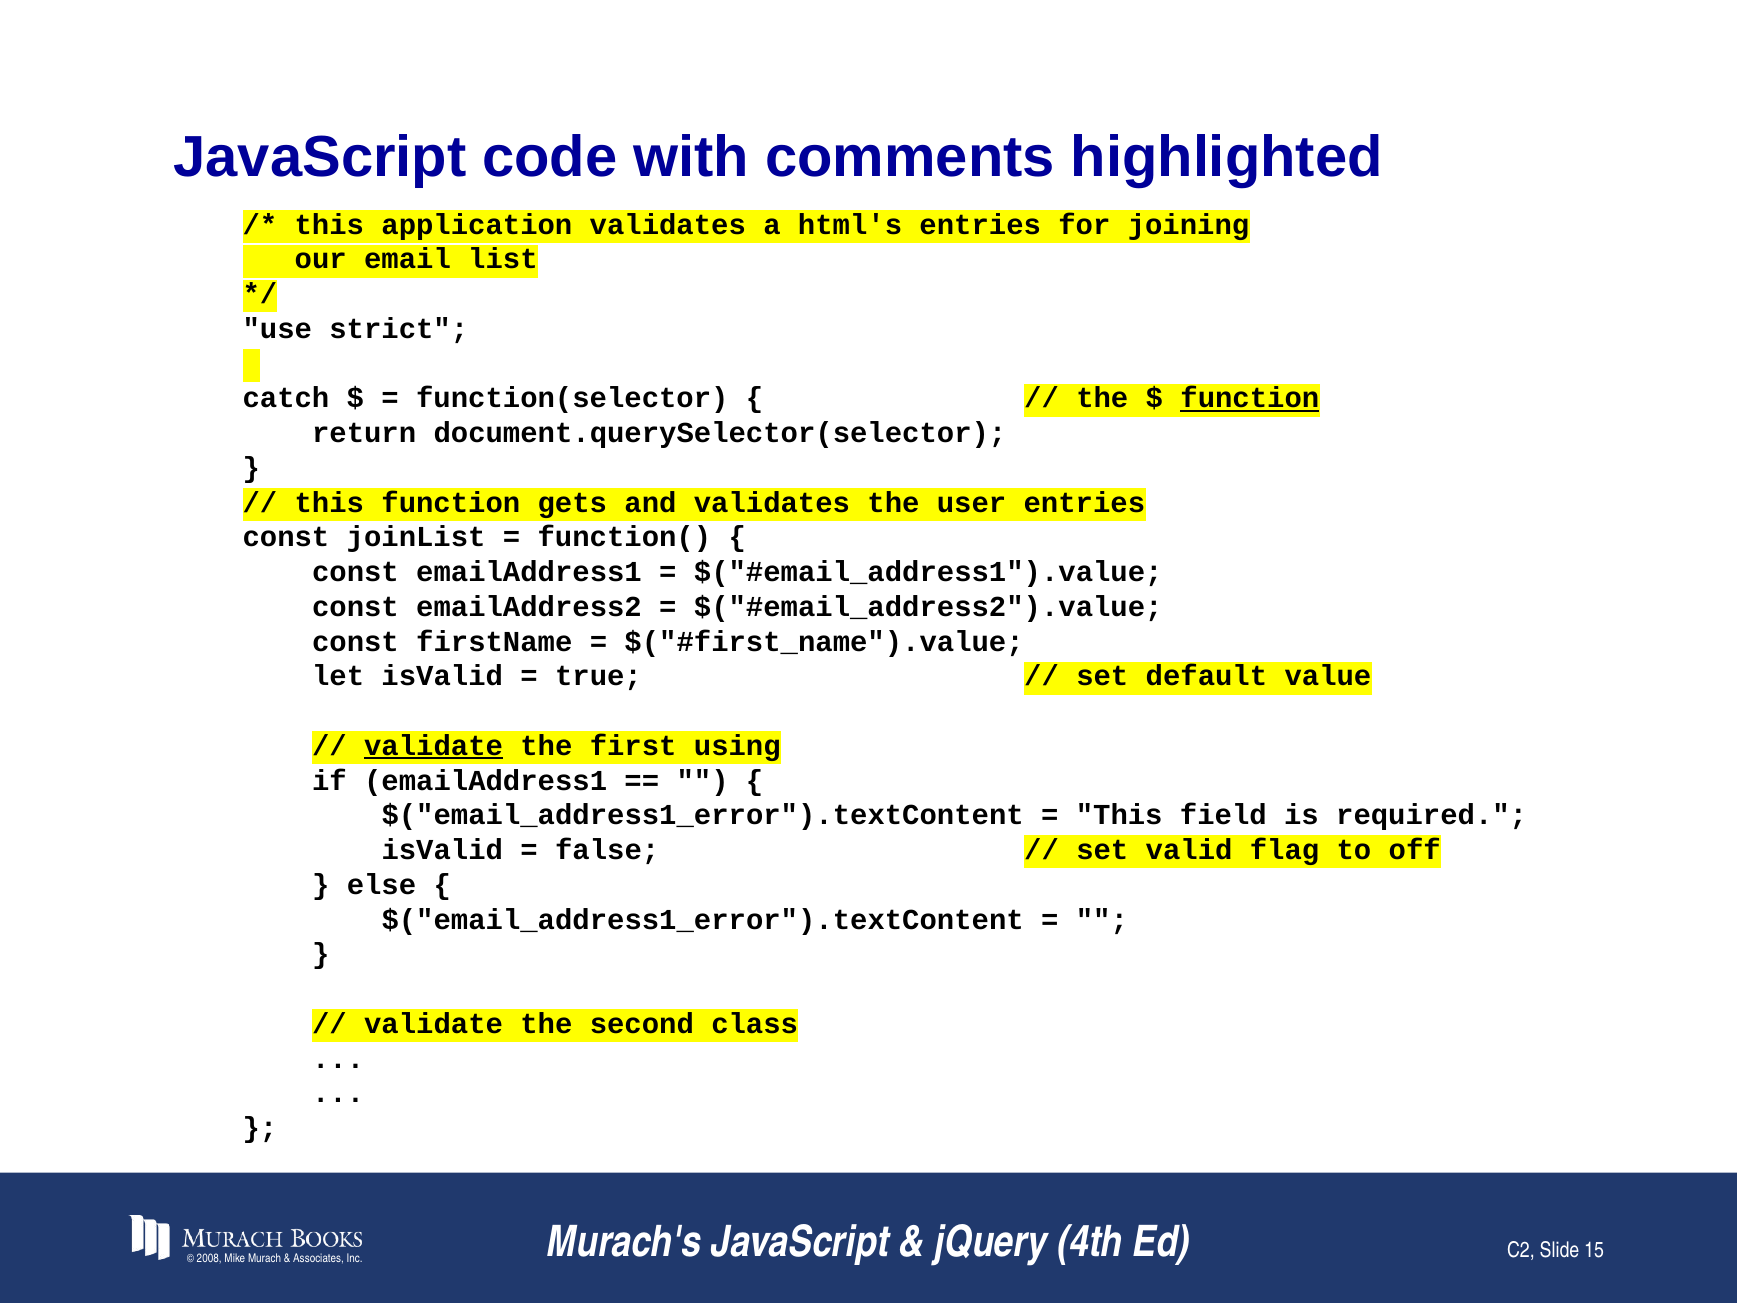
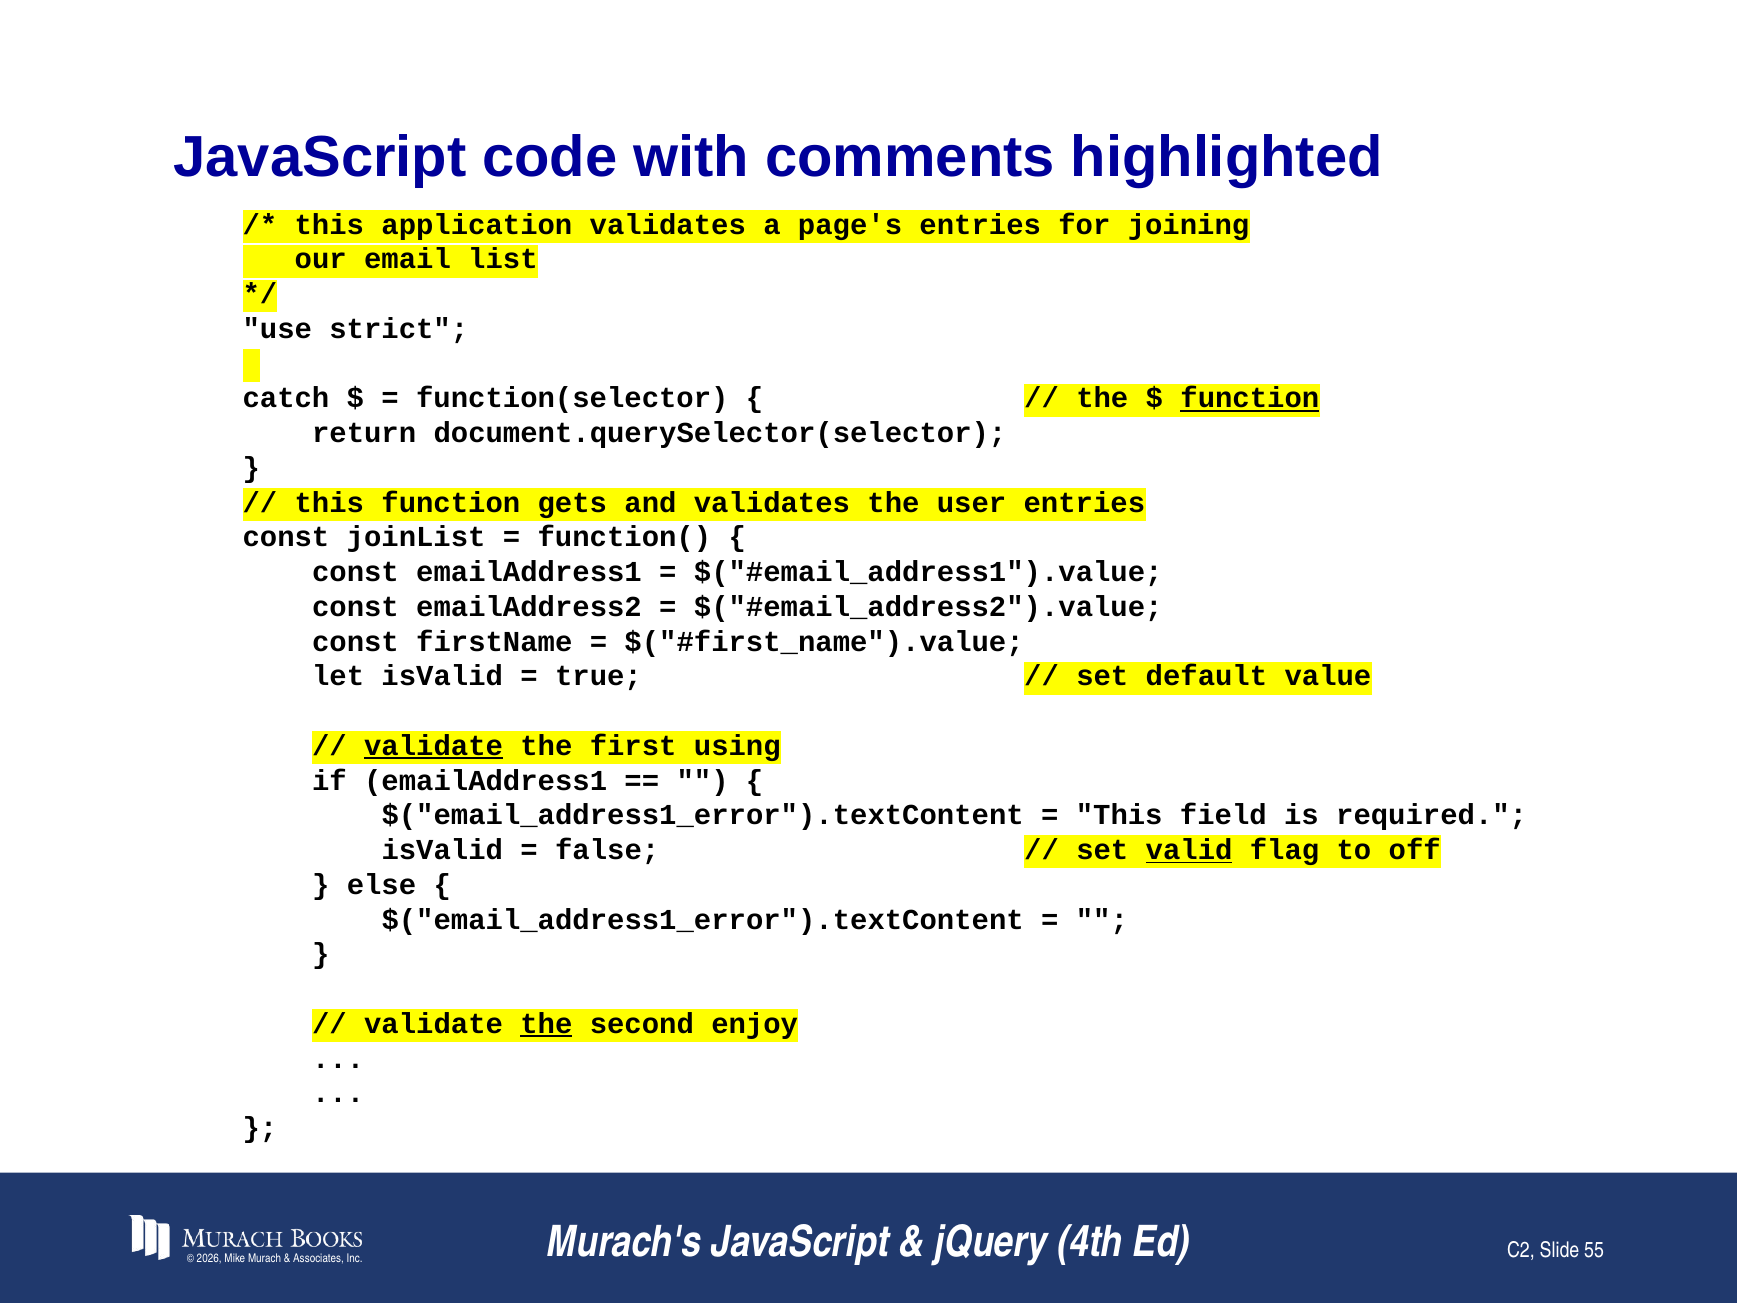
html's: html's -> page's (850, 225)
valid underline: none -> present (1189, 850)
the underline: none -> present (546, 1024)
class: class -> enjoy (755, 1024)
2008: 2008 -> 2026 (209, 1259)
15: 15 -> 55 (1594, 1250)
